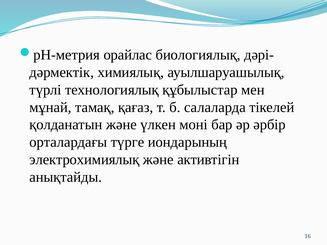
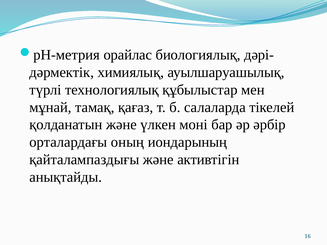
түрге: түрге -> оның (127, 142)
электрохимиялық: электрохимиялық -> қайталампаздығы (84, 160)
